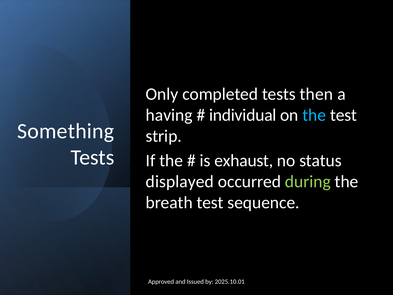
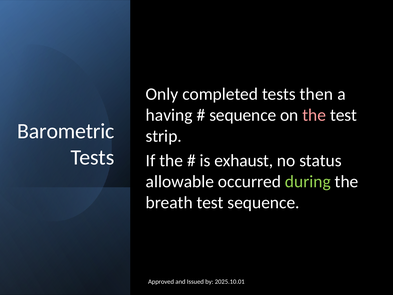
individual: individual -> sequence (243, 115)
the colour: light blue -> pink (314, 115)
Something: Something -> Barometric (66, 131)
displayed: displayed -> allowable (180, 182)
